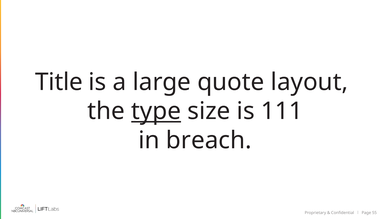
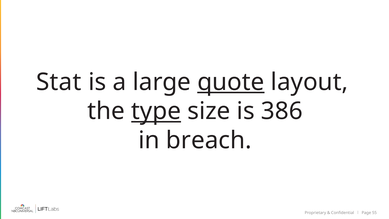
Title: Title -> Stat (59, 82)
quote underline: none -> present (231, 82)
111: 111 -> 386 (282, 111)
